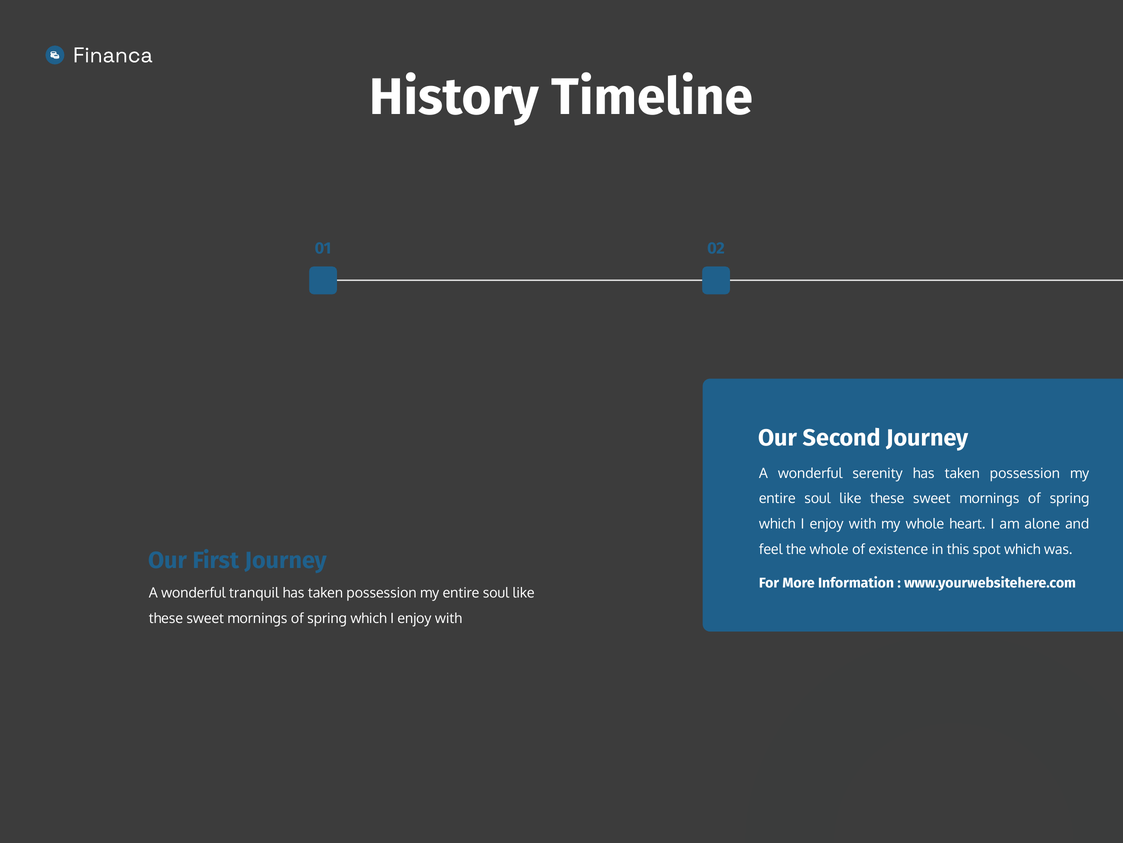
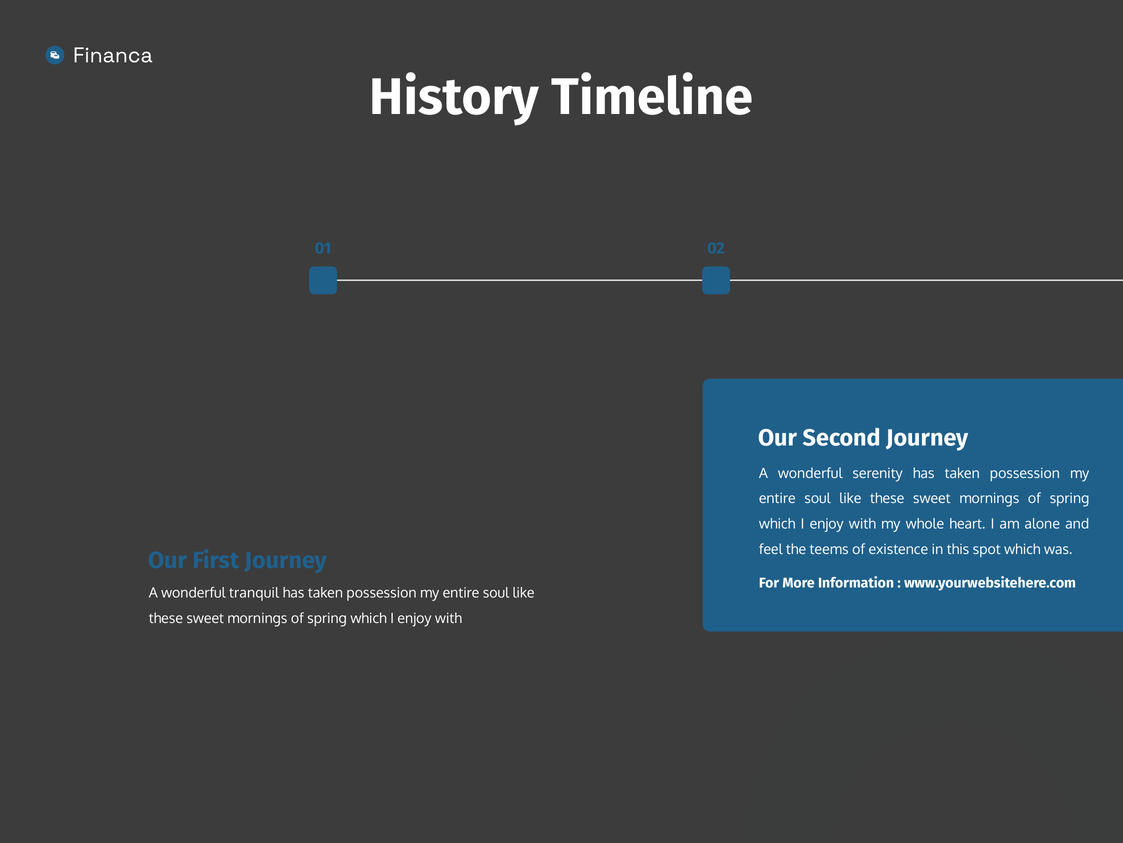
the whole: whole -> teems (829, 549)
